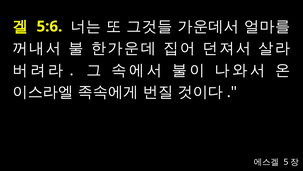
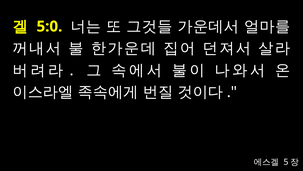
5:6: 5:6 -> 5:0 (49, 26)
